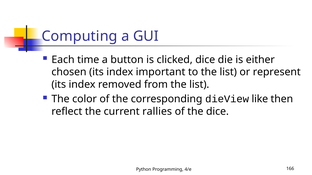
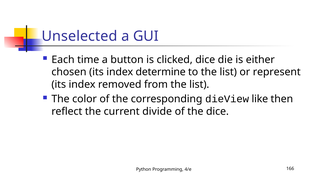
Computing: Computing -> Unselected (80, 36)
important: important -> determine (161, 72)
rallies: rallies -> divide (157, 112)
